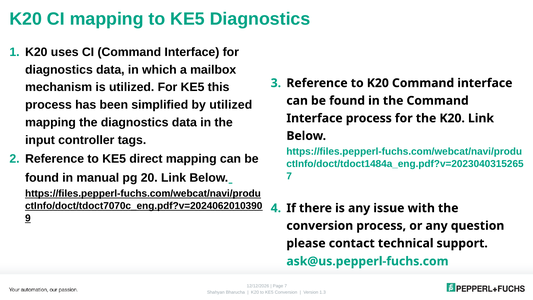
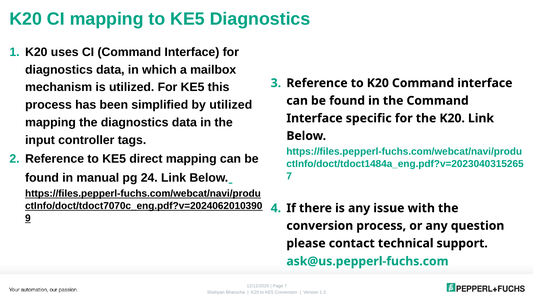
Interface process: process -> specific (369, 118)
20: 20 -> 24 (149, 178)
